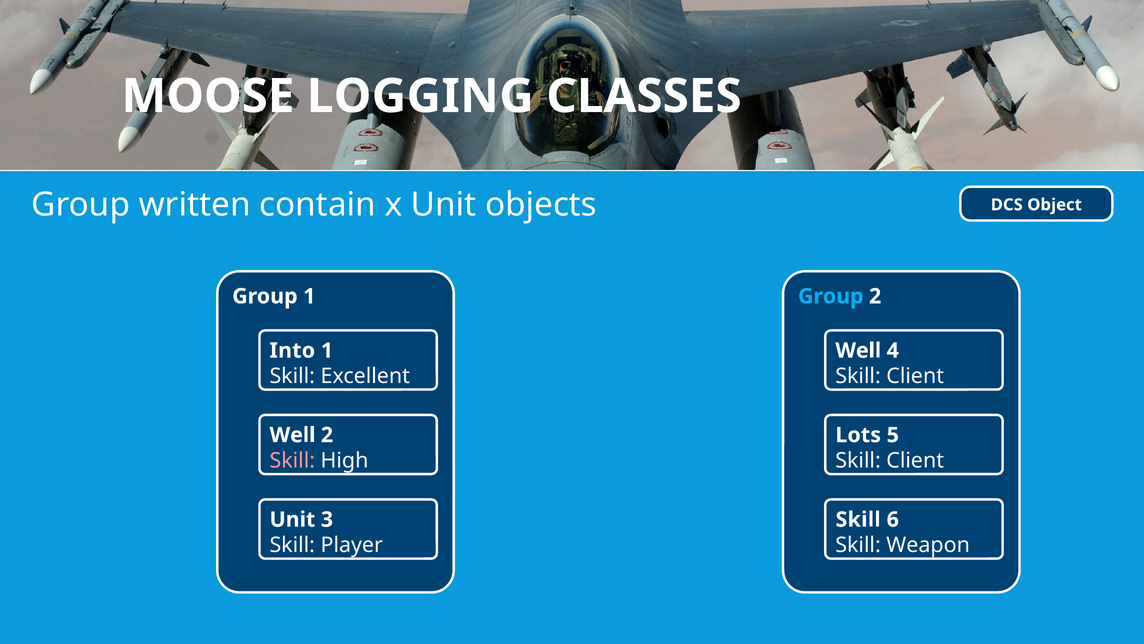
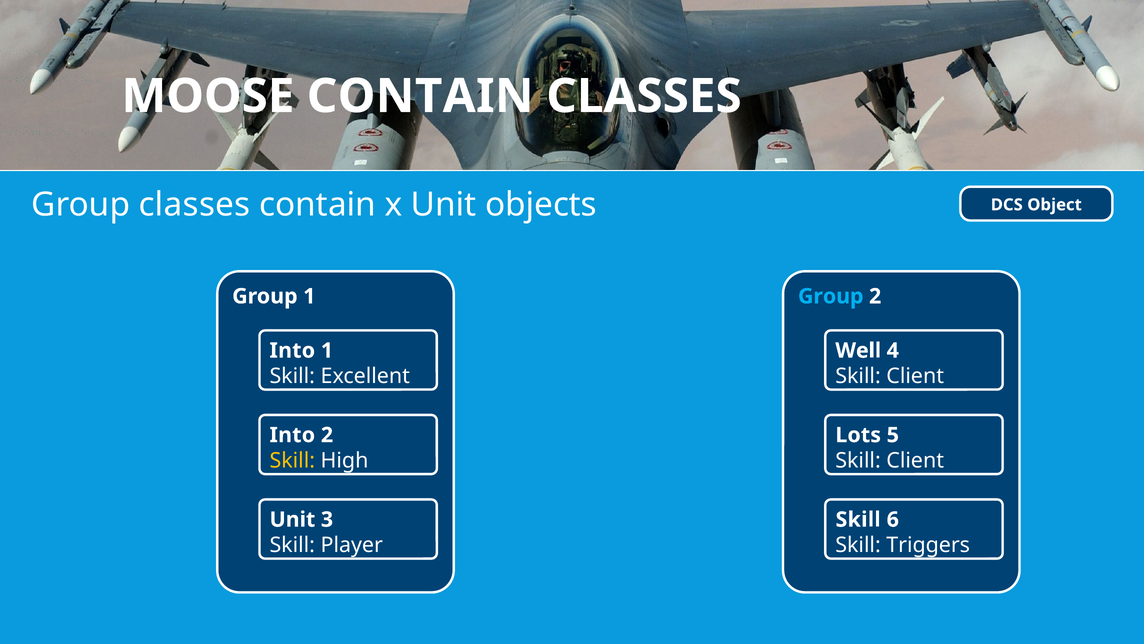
MOOSE LOGGING: LOGGING -> CONTAIN (420, 96)
Group written: written -> classes (195, 205)
Well: Well -> Into (292, 435)
Skill colour: pink -> yellow (292, 461)
Weapon: Weapon -> Triggers (928, 545)
